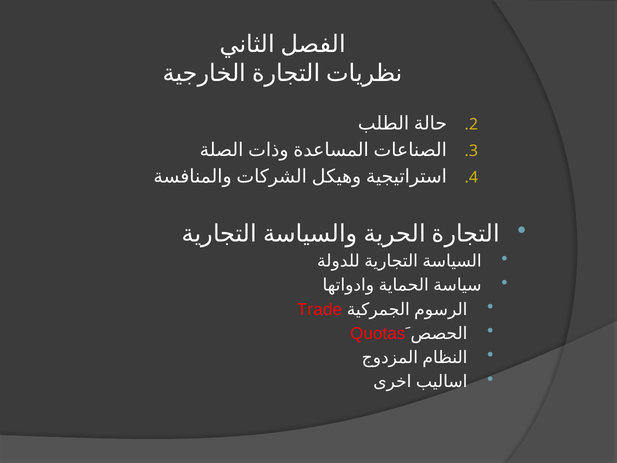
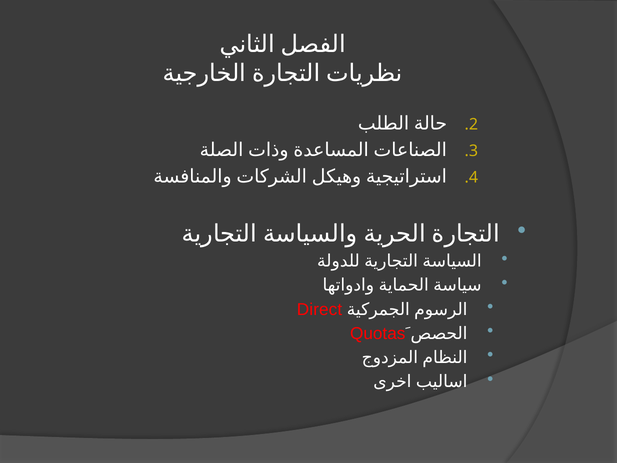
Trade: Trade -> Direct (319, 309)
